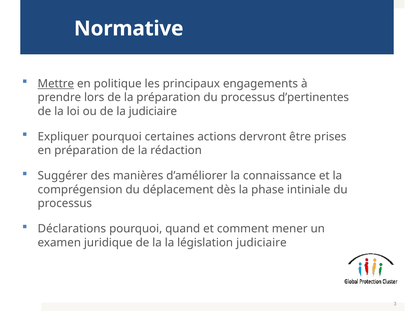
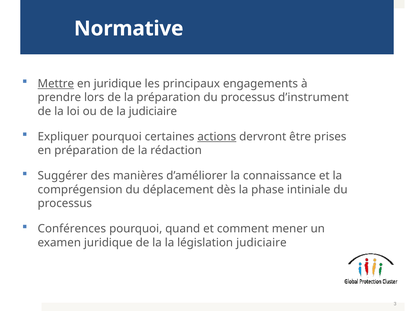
en politique: politique -> juridique (118, 84)
d’pertinentes: d’pertinentes -> d’instrument (313, 98)
actions underline: none -> present (217, 137)
Déclarations: Déclarations -> Conférences (72, 229)
